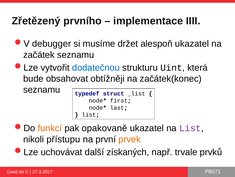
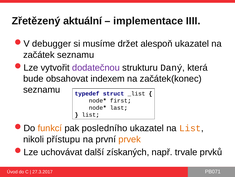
prvního: prvního -> aktuální (83, 21)
dodatečnou colour: blue -> purple (96, 67)
Uint: Uint -> Daný (171, 67)
obtížněji: obtížněji -> indexem (108, 78)
opakovaně: opakovaně -> posledního (105, 128)
List colour: purple -> orange (190, 128)
